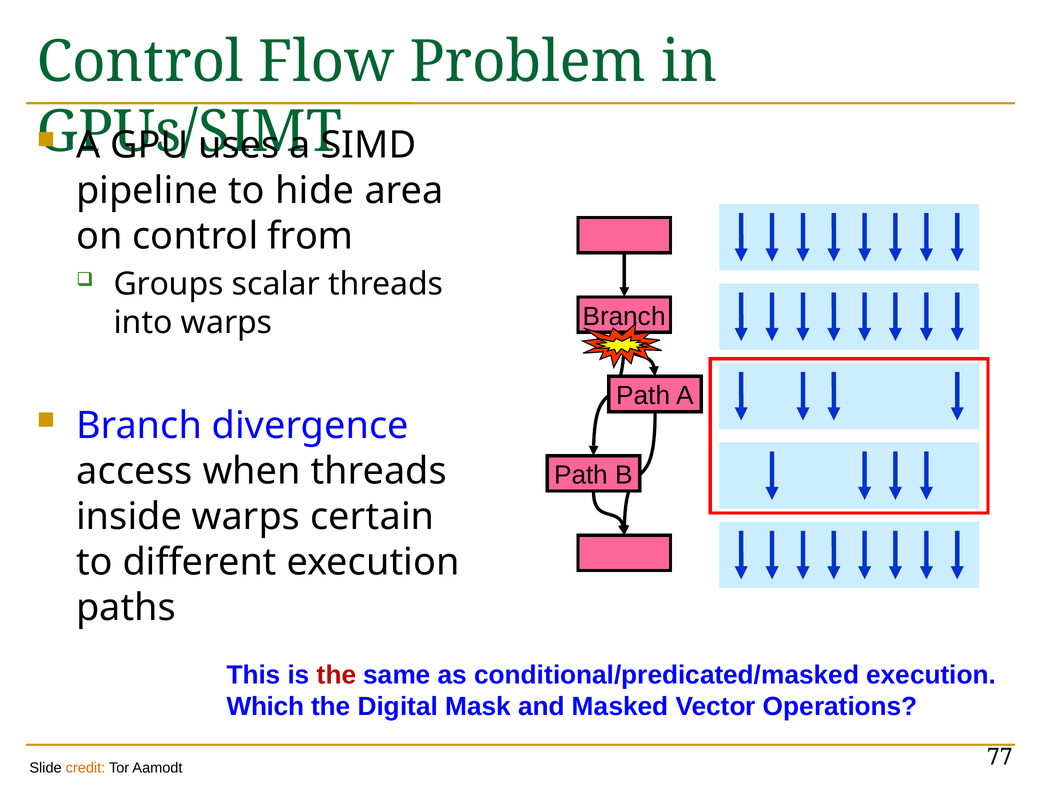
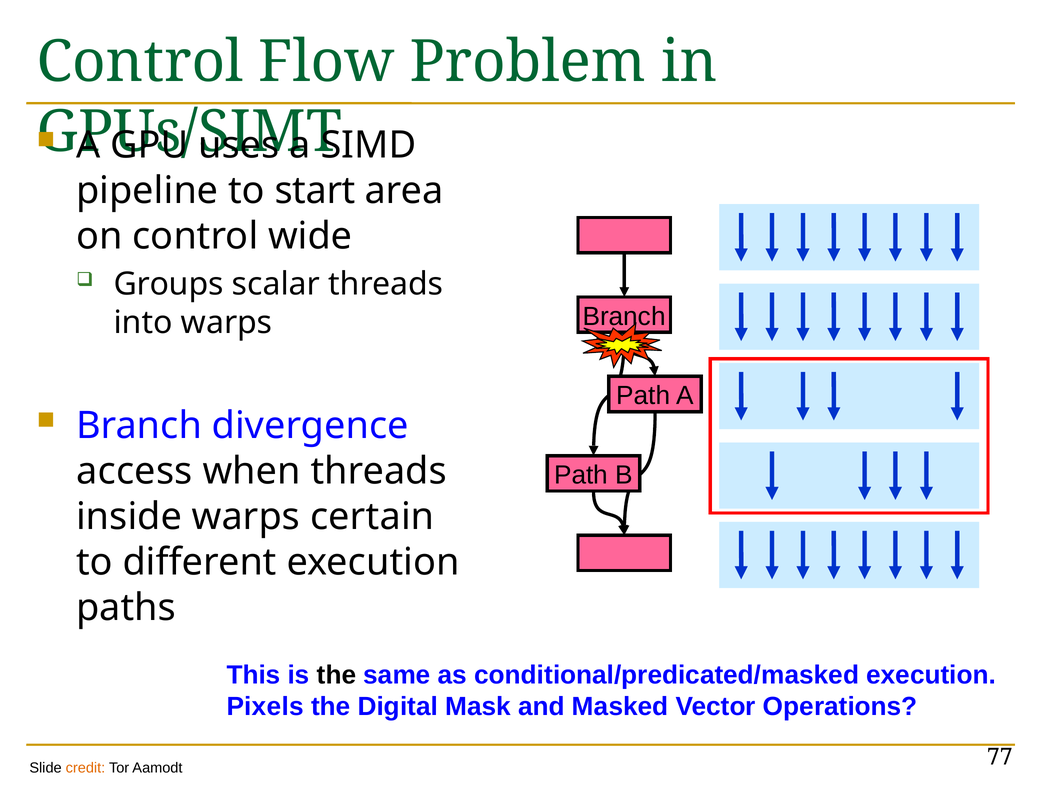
hide: hide -> start (315, 191)
from: from -> wide (310, 236)
the colour: red -> black (337, 675)
Which: Which -> Pixels (265, 706)
